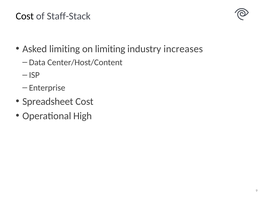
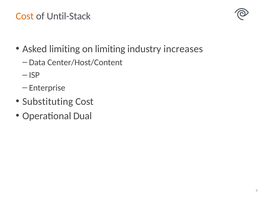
Cost colour: black -> orange (25, 16)
Staff-Stack: Staff-Stack -> Until-Stack (69, 16)
Spreadsheet: Spreadsheet -> Substituting (48, 101)
High: High -> Dual (83, 116)
